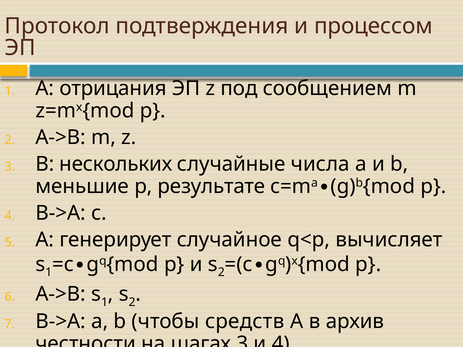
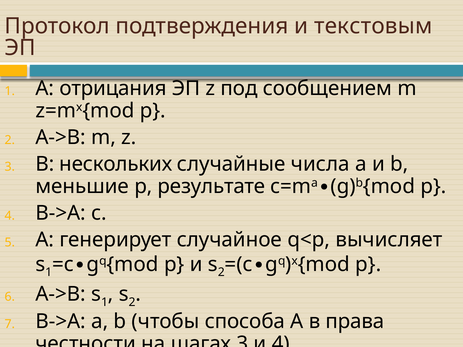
процессом: процессом -> текстовым (373, 26)
средств: средств -> способа (245, 322)
архив: архив -> права (355, 322)
